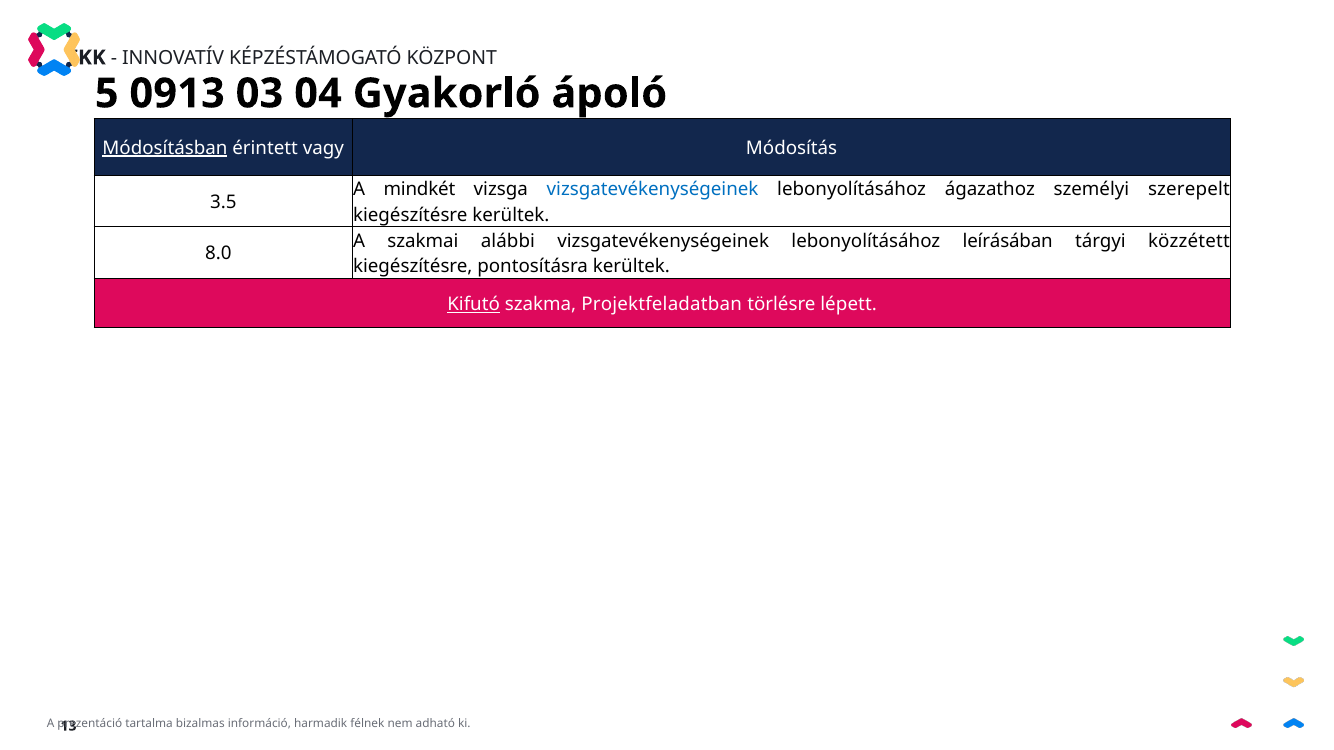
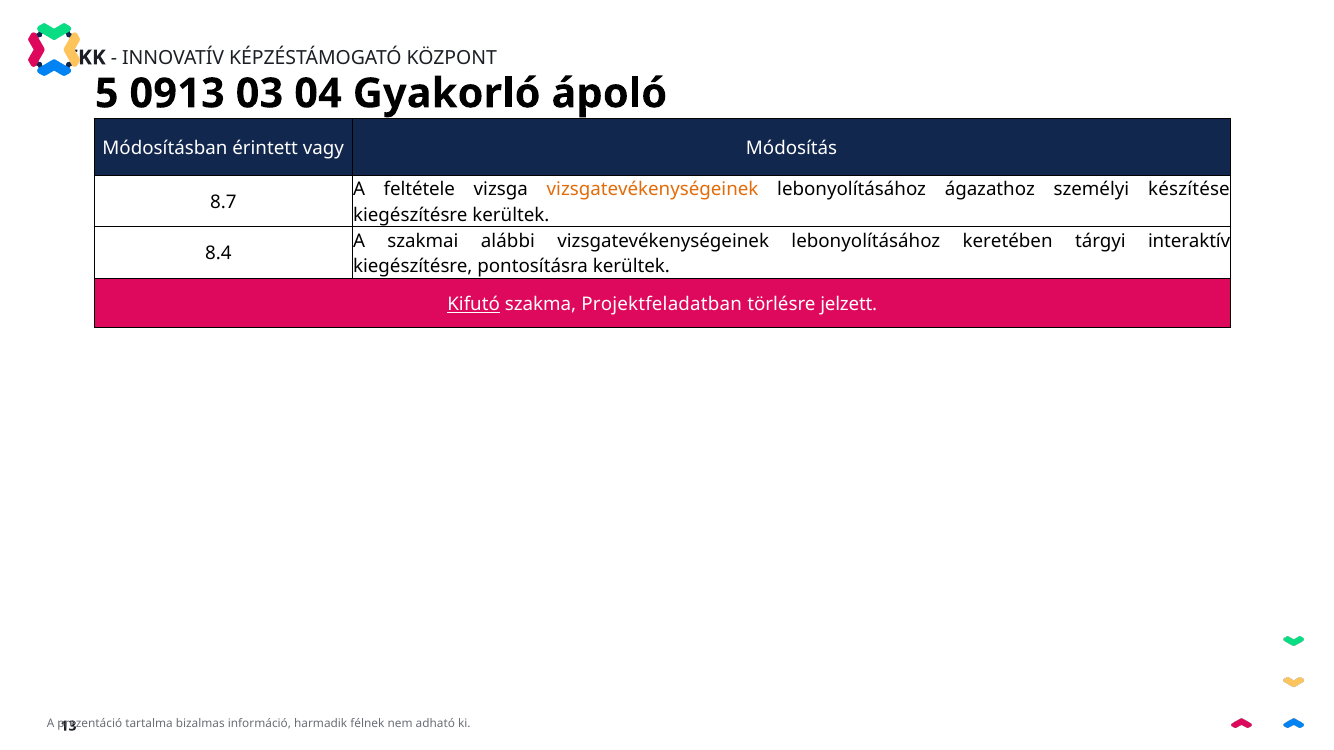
Módosításban underline: present -> none (165, 148)
mindkét: mindkét -> feltétele (419, 189)
vizsgatevékenységeinek colour: blue -> orange (653, 189)
szerepelt: szerepelt -> készítése (1189, 189)
3.5: 3.5 -> 8.7 (223, 202)
leírásában: leírásában -> keretében (1008, 241)
közzétett: közzétett -> interaktív (1189, 241)
8.0: 8.0 -> 8.4 (218, 254)
lépett: lépett -> jelzett (849, 304)
